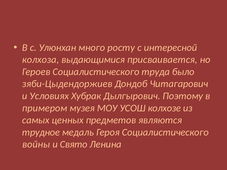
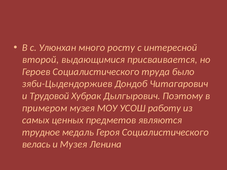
колхоза: колхоза -> второй (41, 60)
Условиях: Условиях -> Трудовой (49, 96)
колхозе: колхозе -> работу (164, 108)
войны: войны -> велась (36, 144)
и Свято: Свято -> Музея (74, 144)
